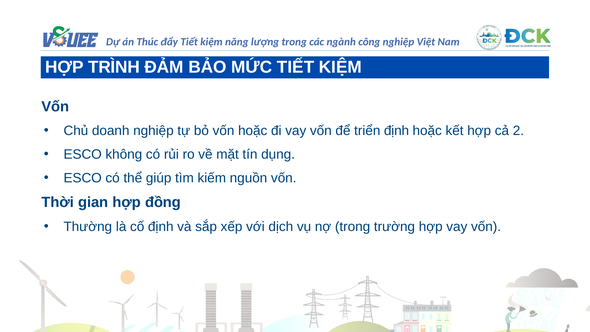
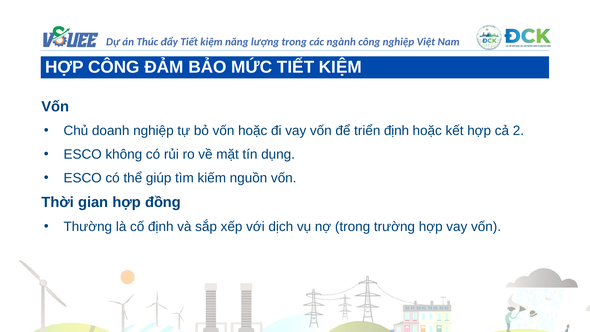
HỢP TRÌNH: TRÌNH -> CÔNG (114, 67)
